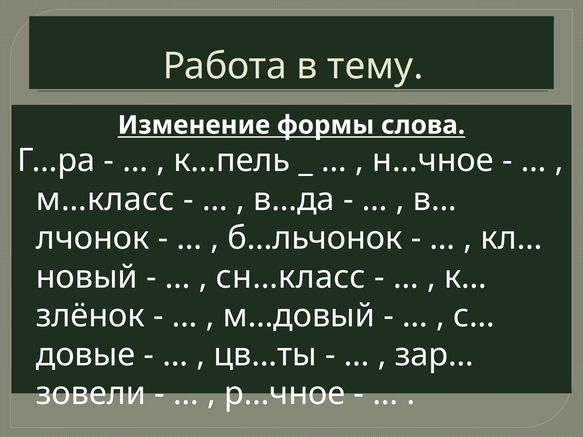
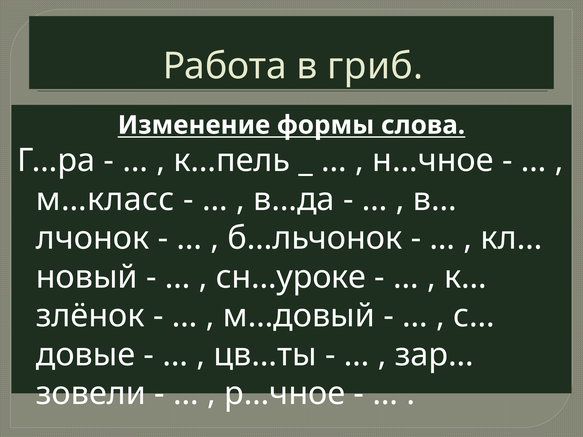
тему: тему -> гриб (375, 66)
сн…класс: сн…класс -> сн…уроке (291, 277)
